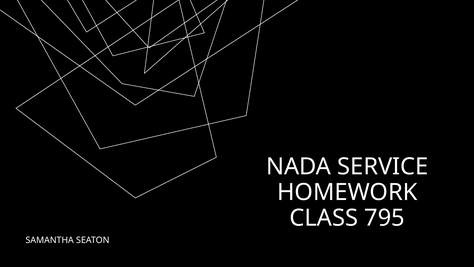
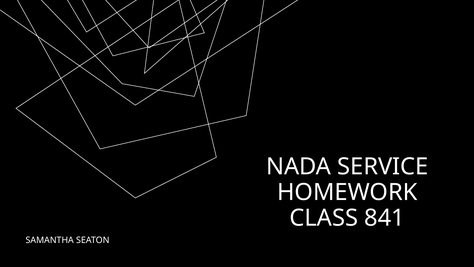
795: 795 -> 841 (385, 218)
